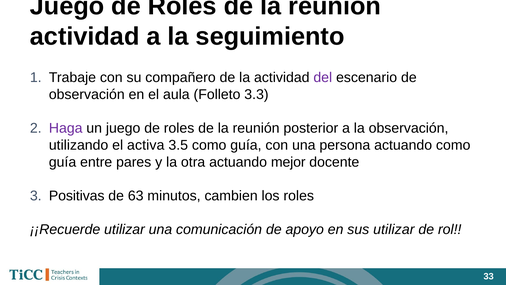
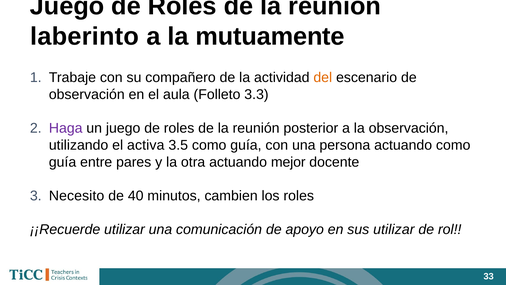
actividad: actividad -> laberinto (85, 36)
seguimiento: seguimiento -> mutuamente (270, 36)
del colour: purple -> orange (323, 77)
Positivas: Positivas -> Necesito (77, 196)
63: 63 -> 40 (136, 196)
